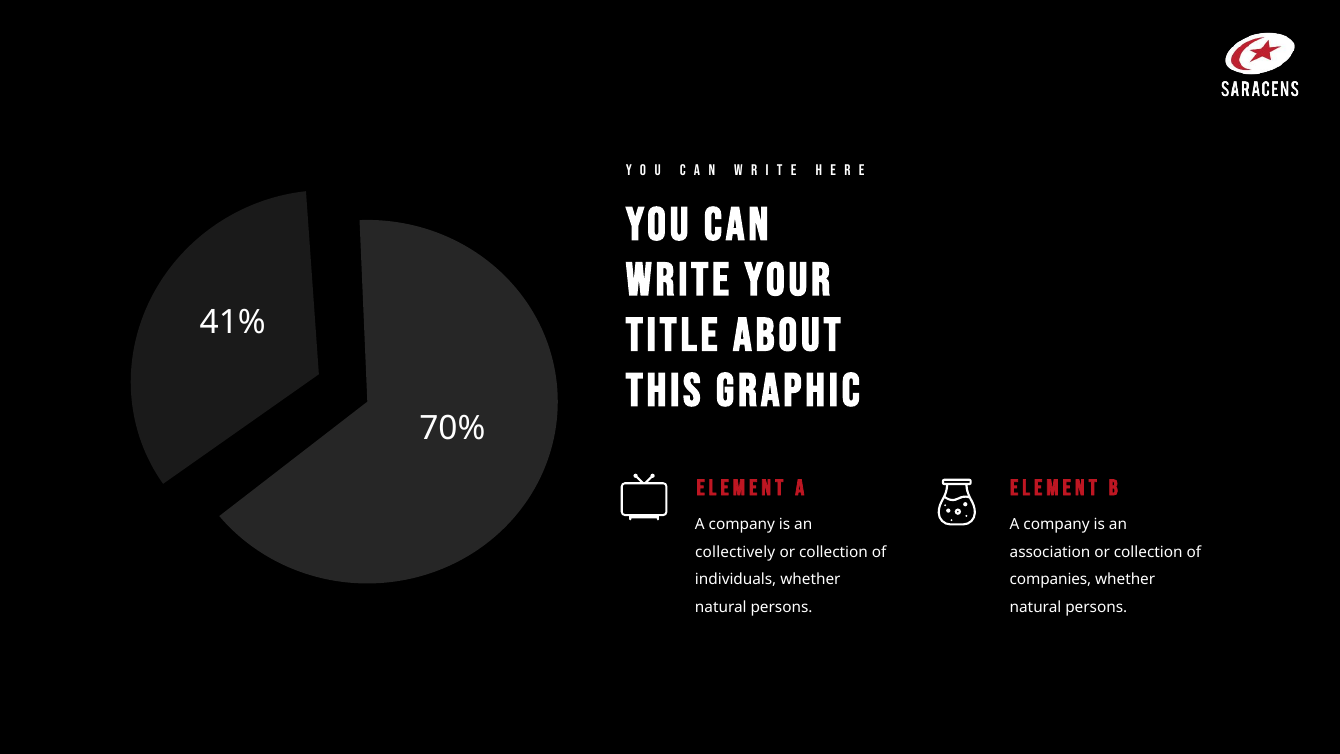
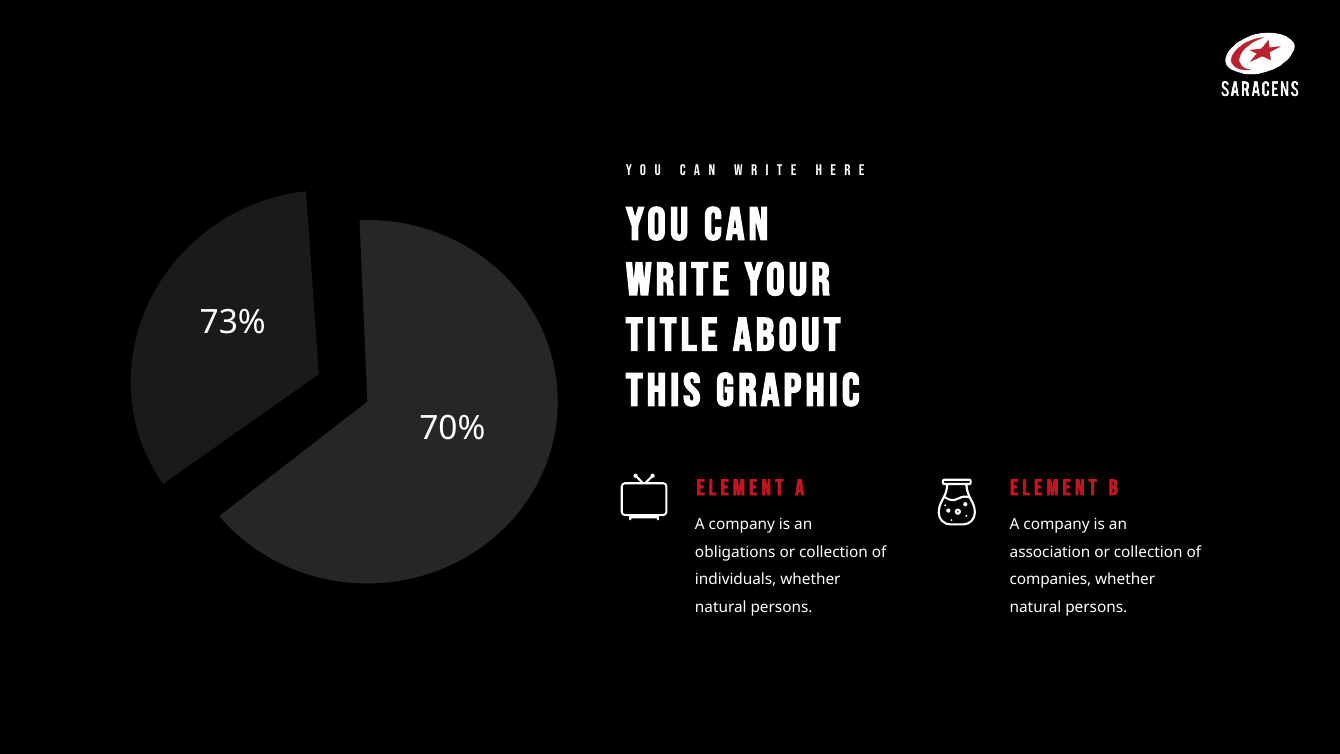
41%: 41% -> 73% (233, 323)
collectively: collectively -> obligations (735, 552)
